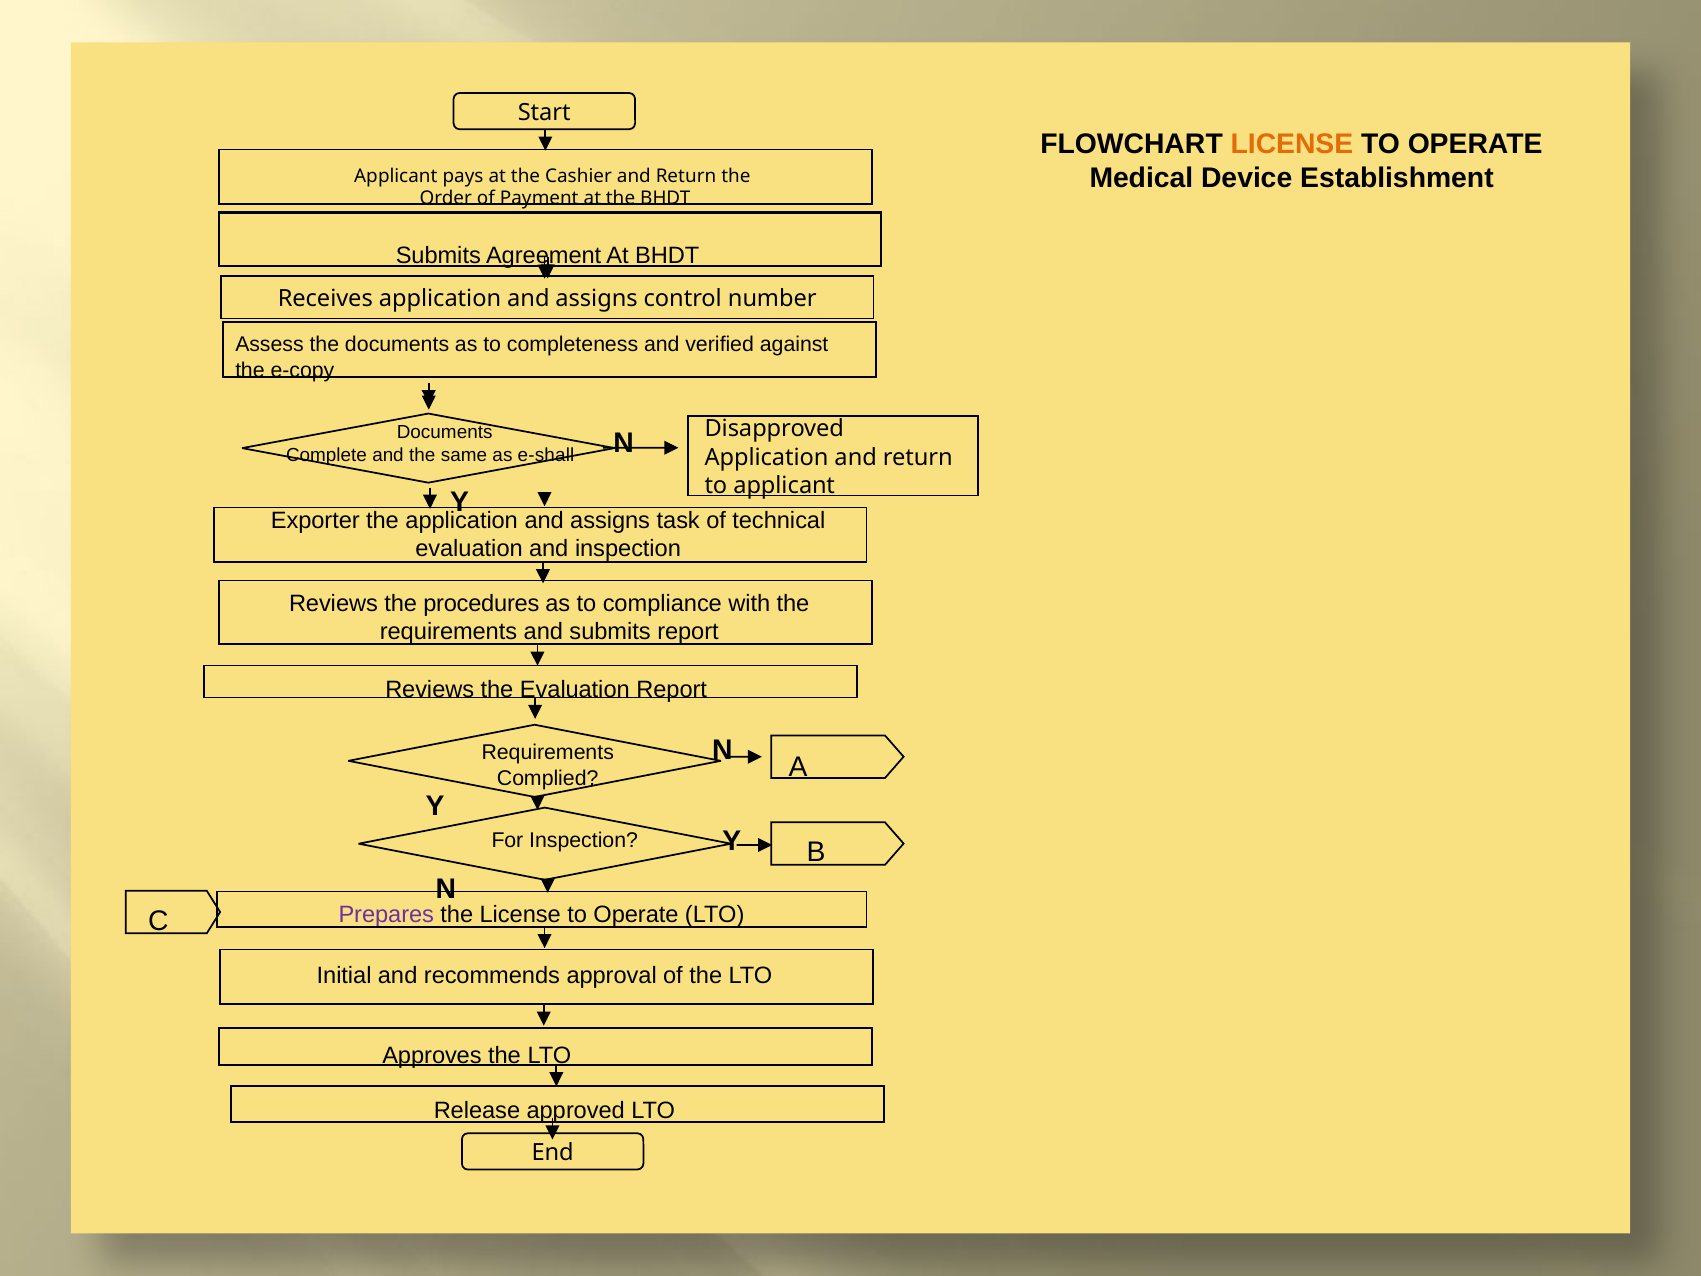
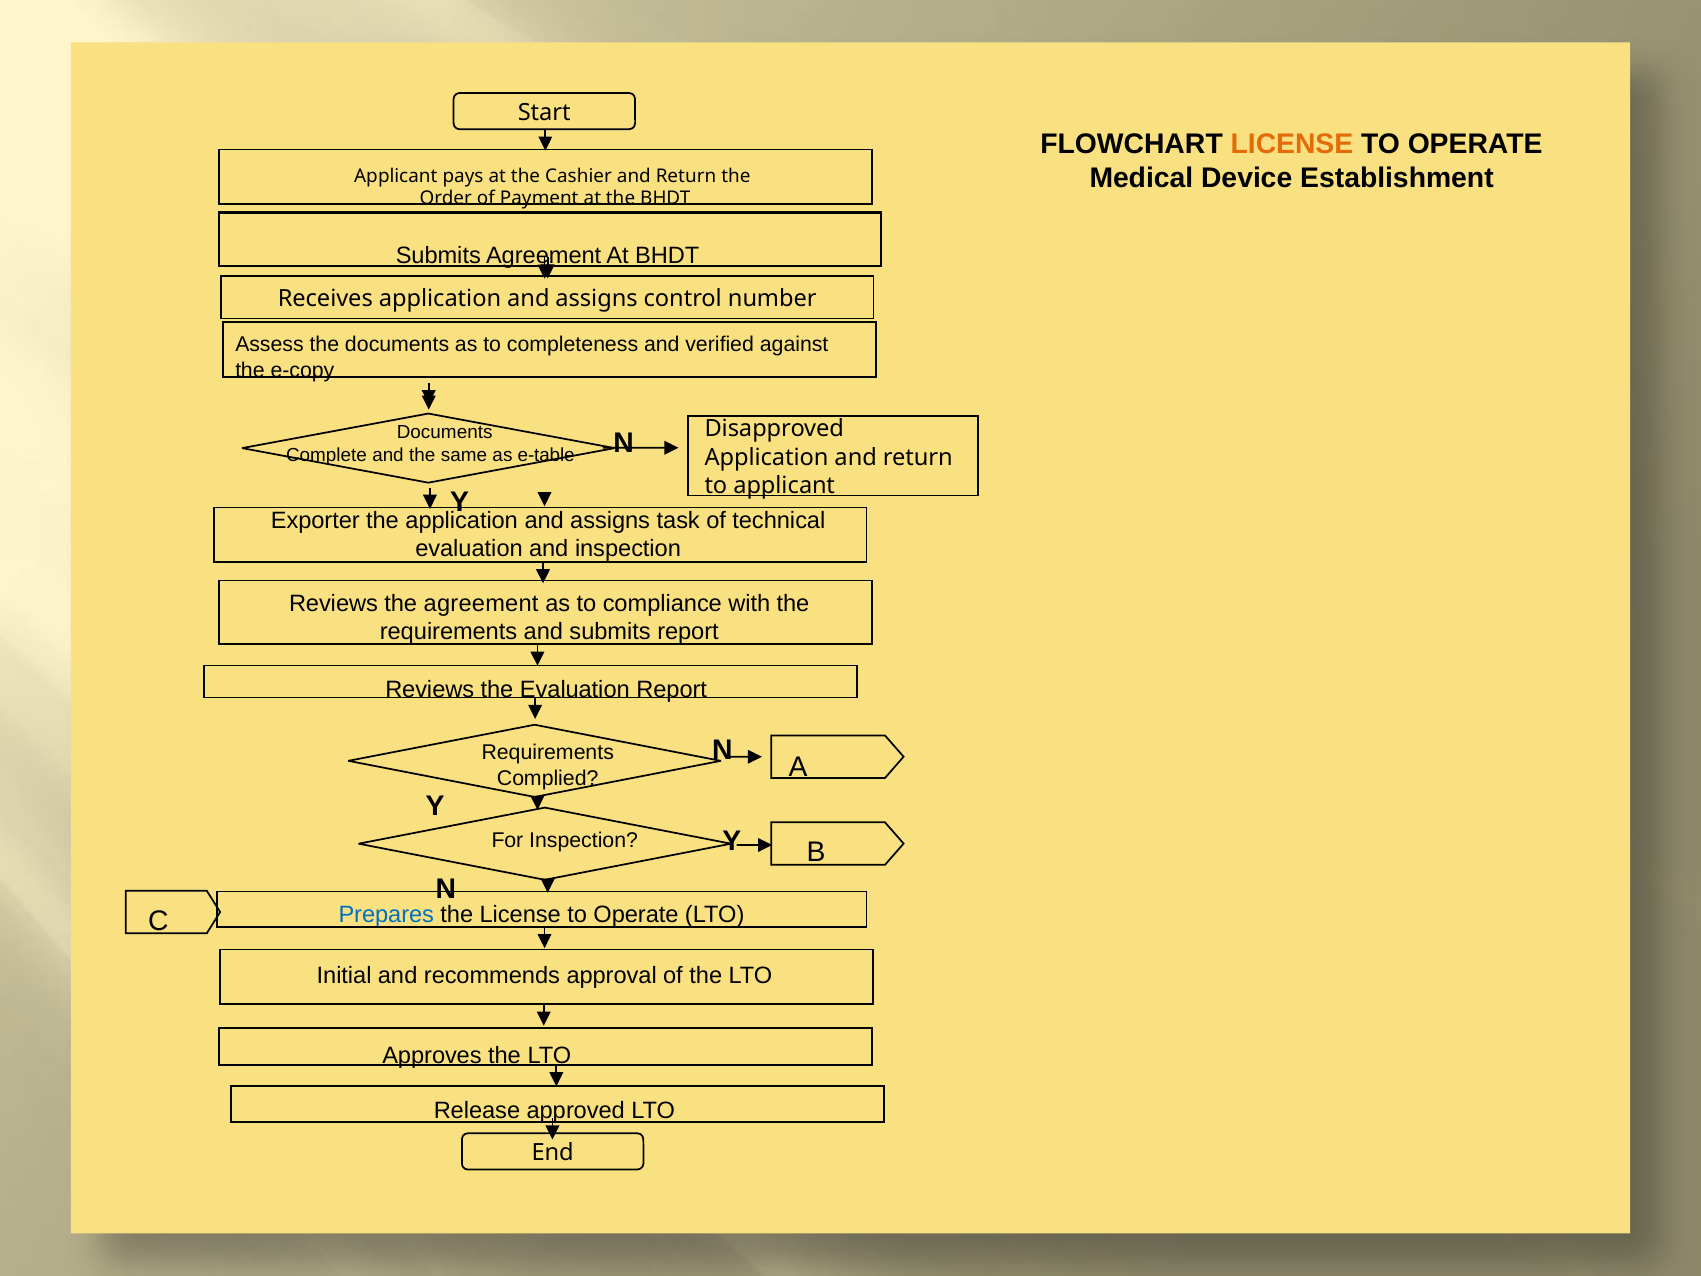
e-shall: e-shall -> e-table (546, 455)
the procedures: procedures -> agreement (481, 603)
Prepares colour: purple -> blue (386, 914)
